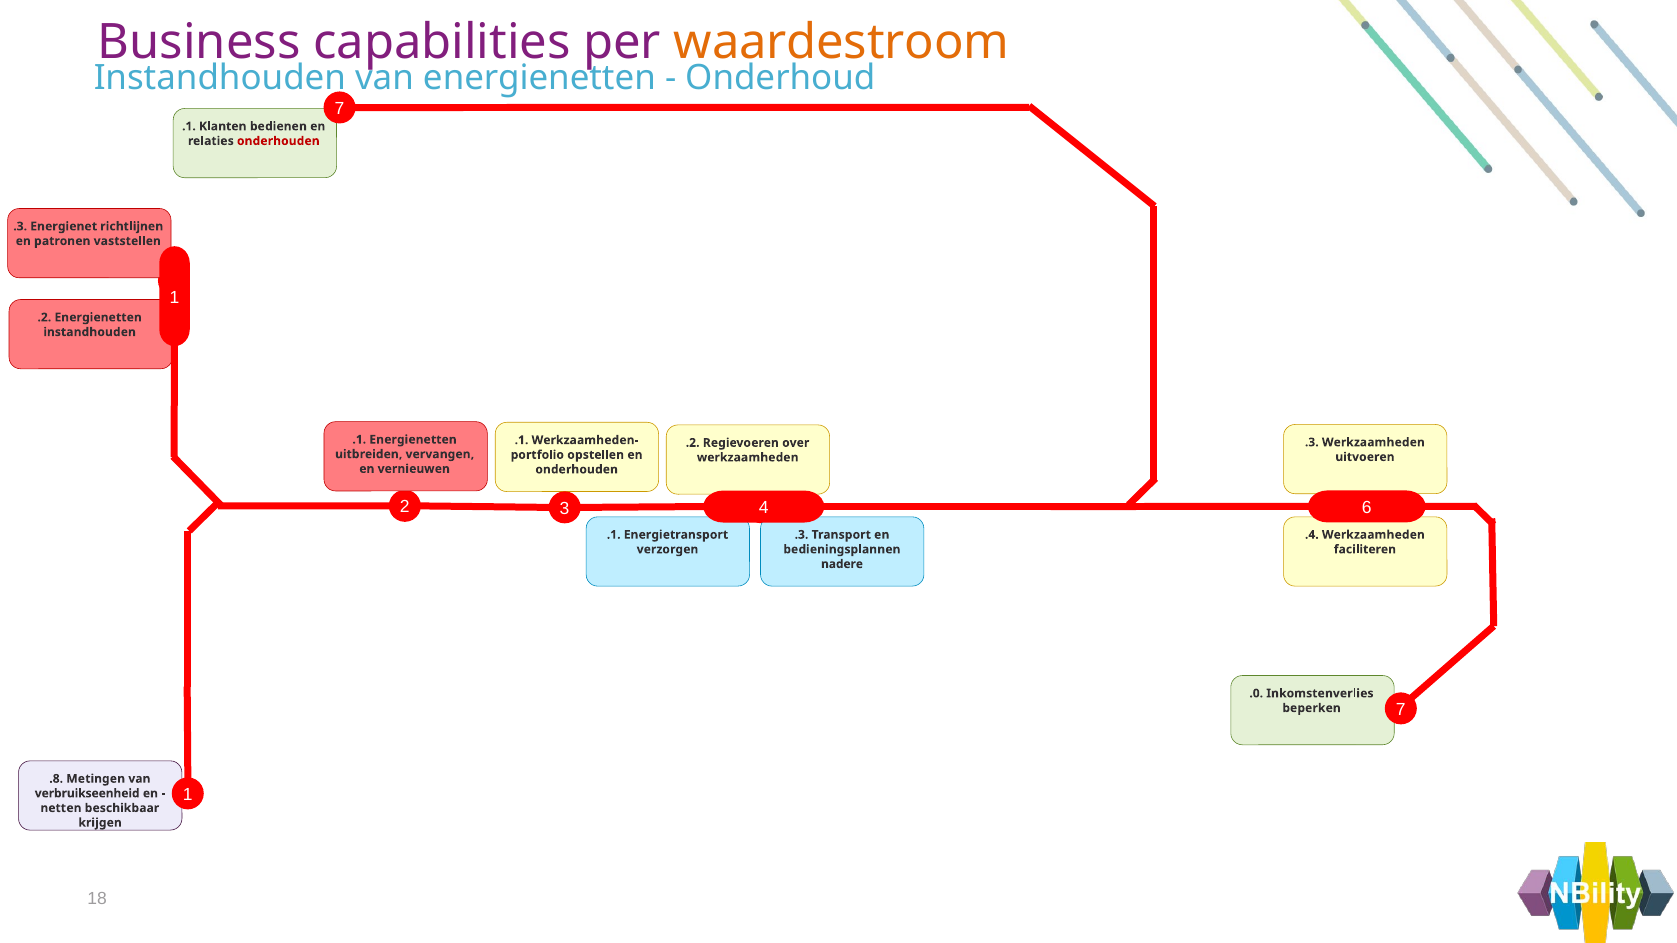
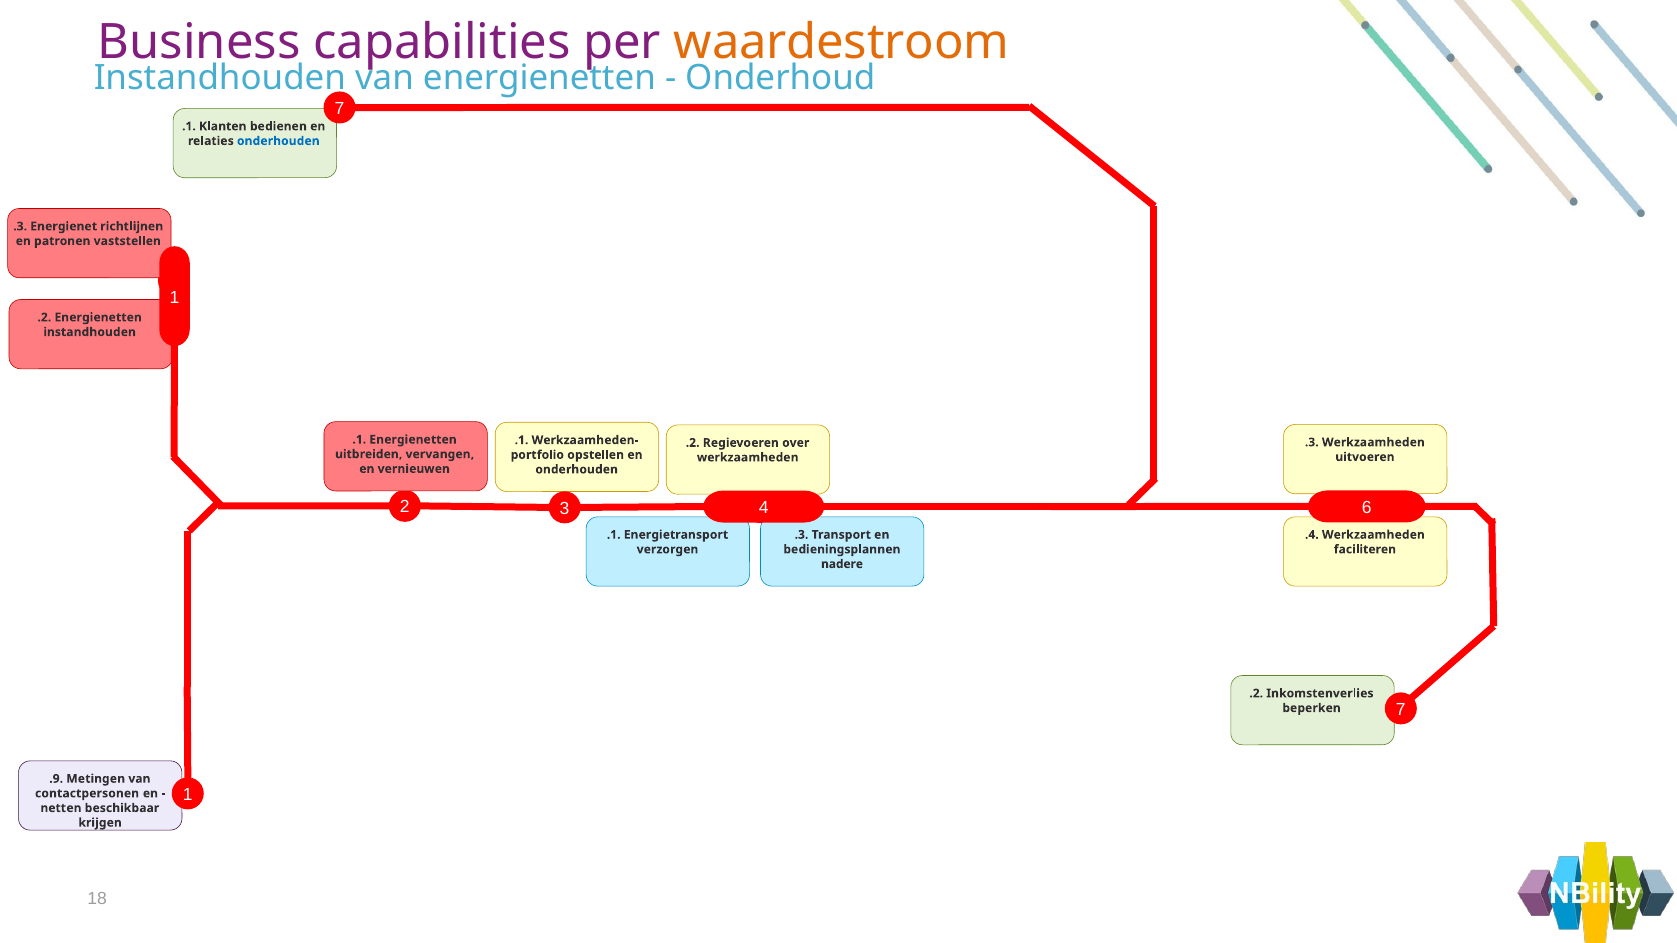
onderhouden colour: red -> blue (278, 141)
.0: .0 -> .2 (1256, 694)
.8: .8 -> .9 (56, 779)
verbruikseenheid: verbruikseenheid -> contactpersonen (87, 794)
